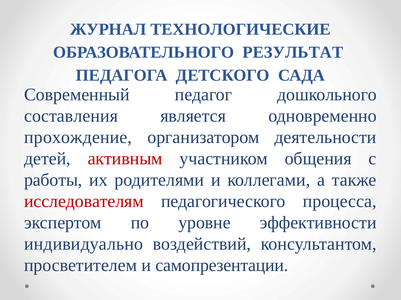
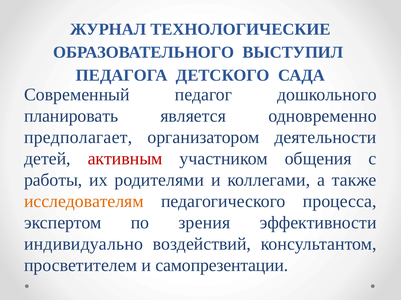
РЕЗУЛЬТАТ: РЕЗУЛЬТАТ -> ВЫСТУПИЛ (293, 52)
составления: составления -> планировать (71, 116)
прохождение: прохождение -> предполагает (78, 138)
исследователям colour: red -> orange (84, 202)
уровне: уровне -> зрения (204, 223)
